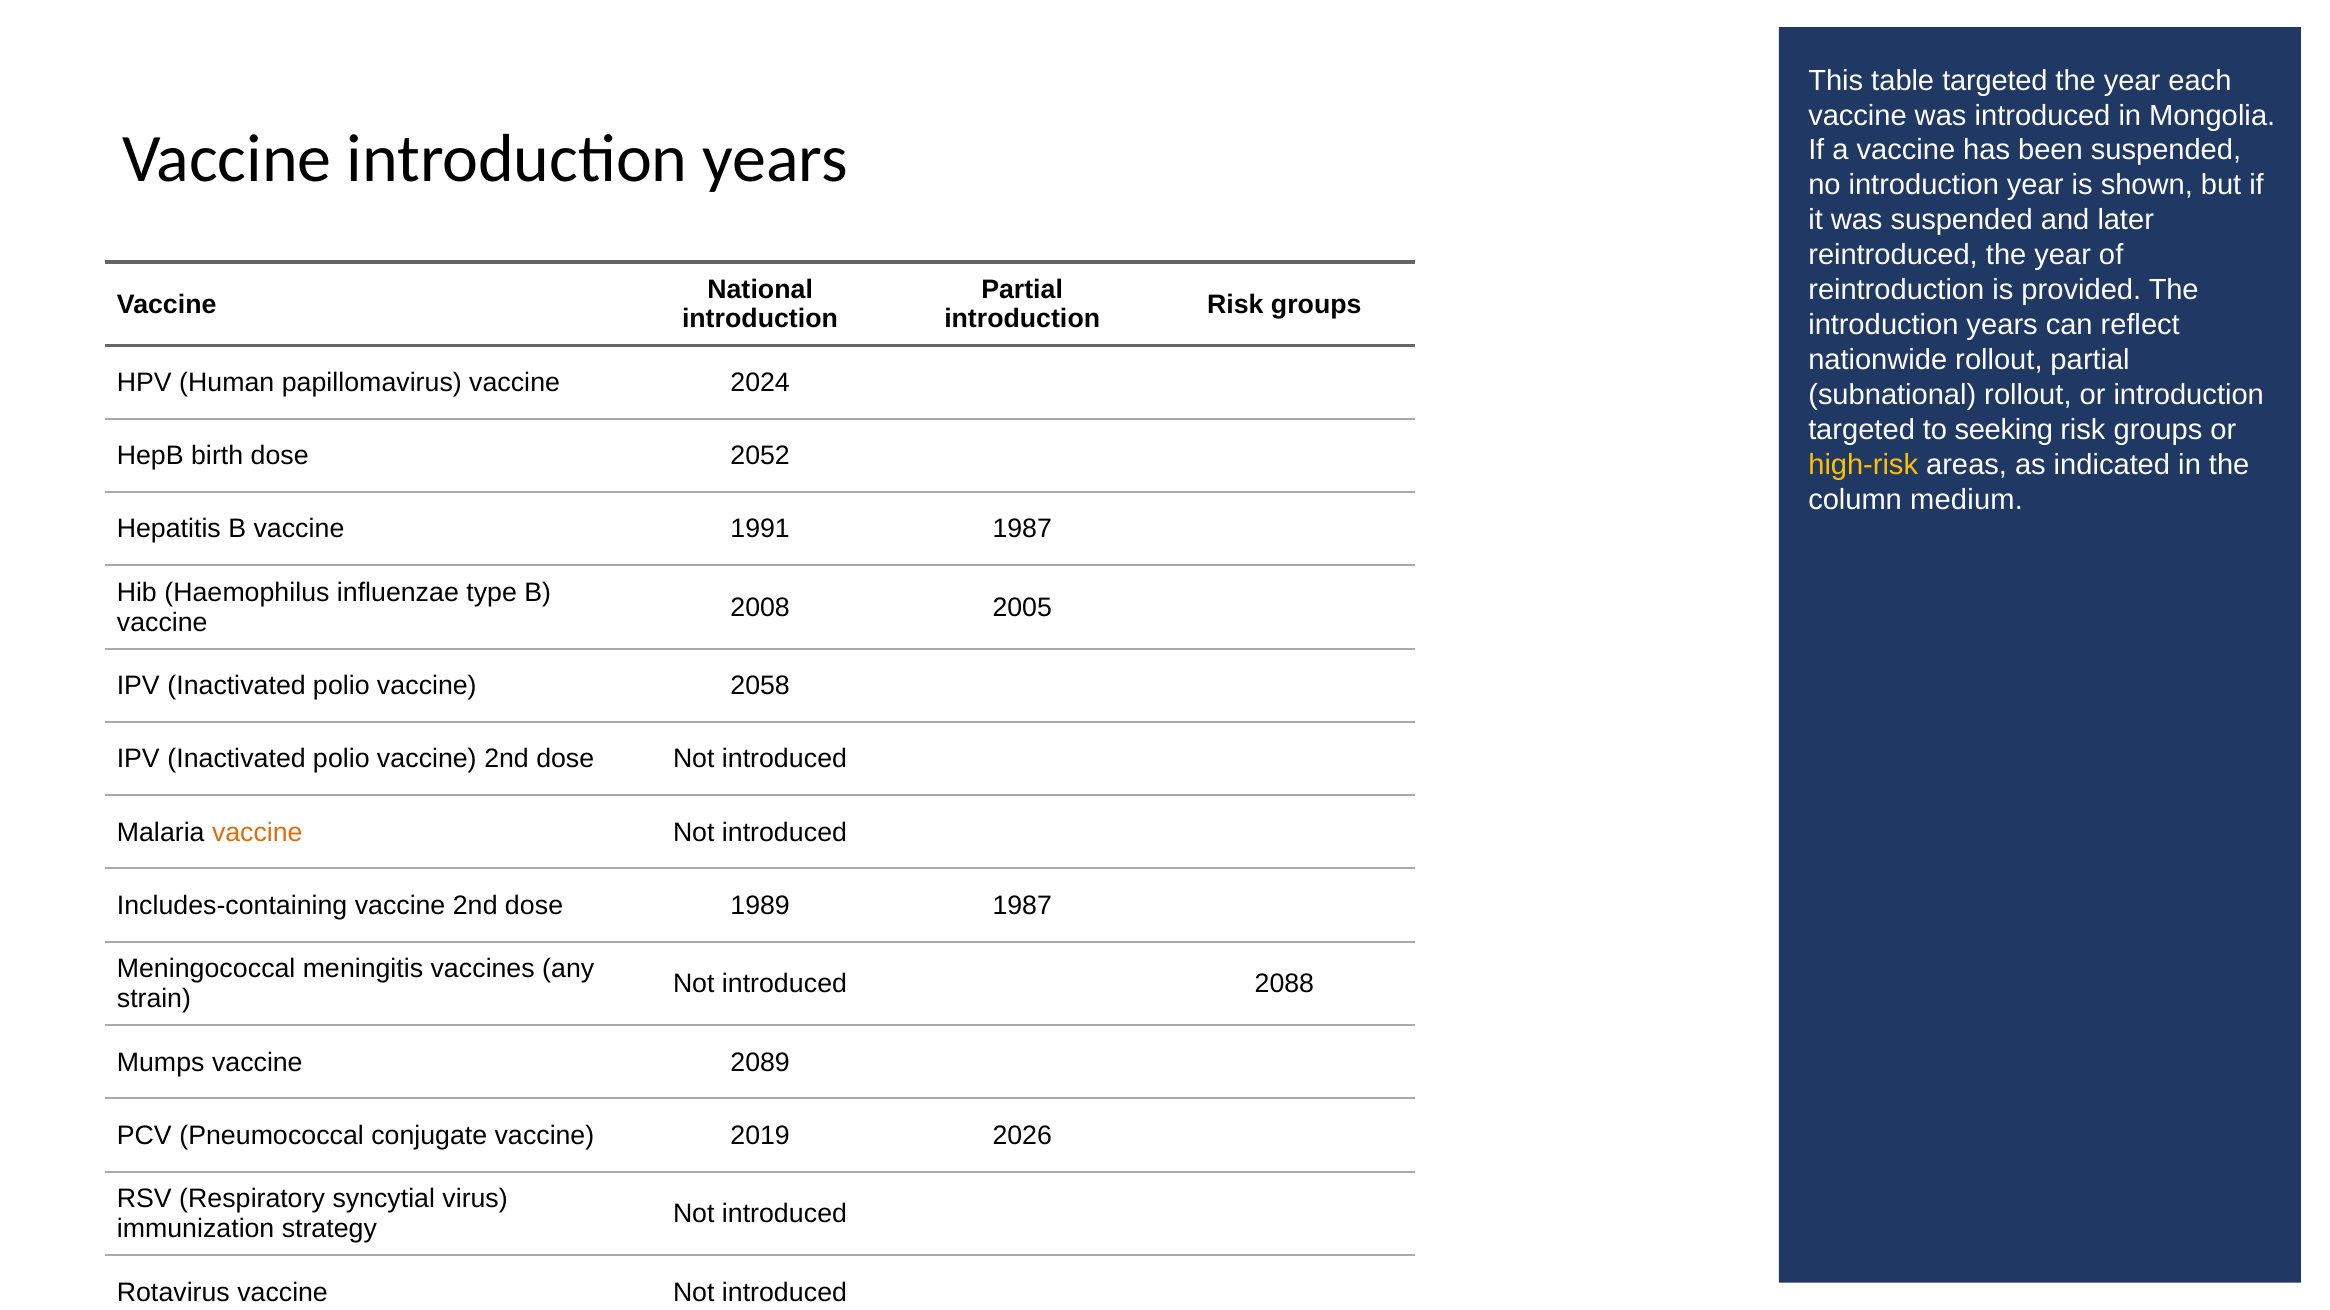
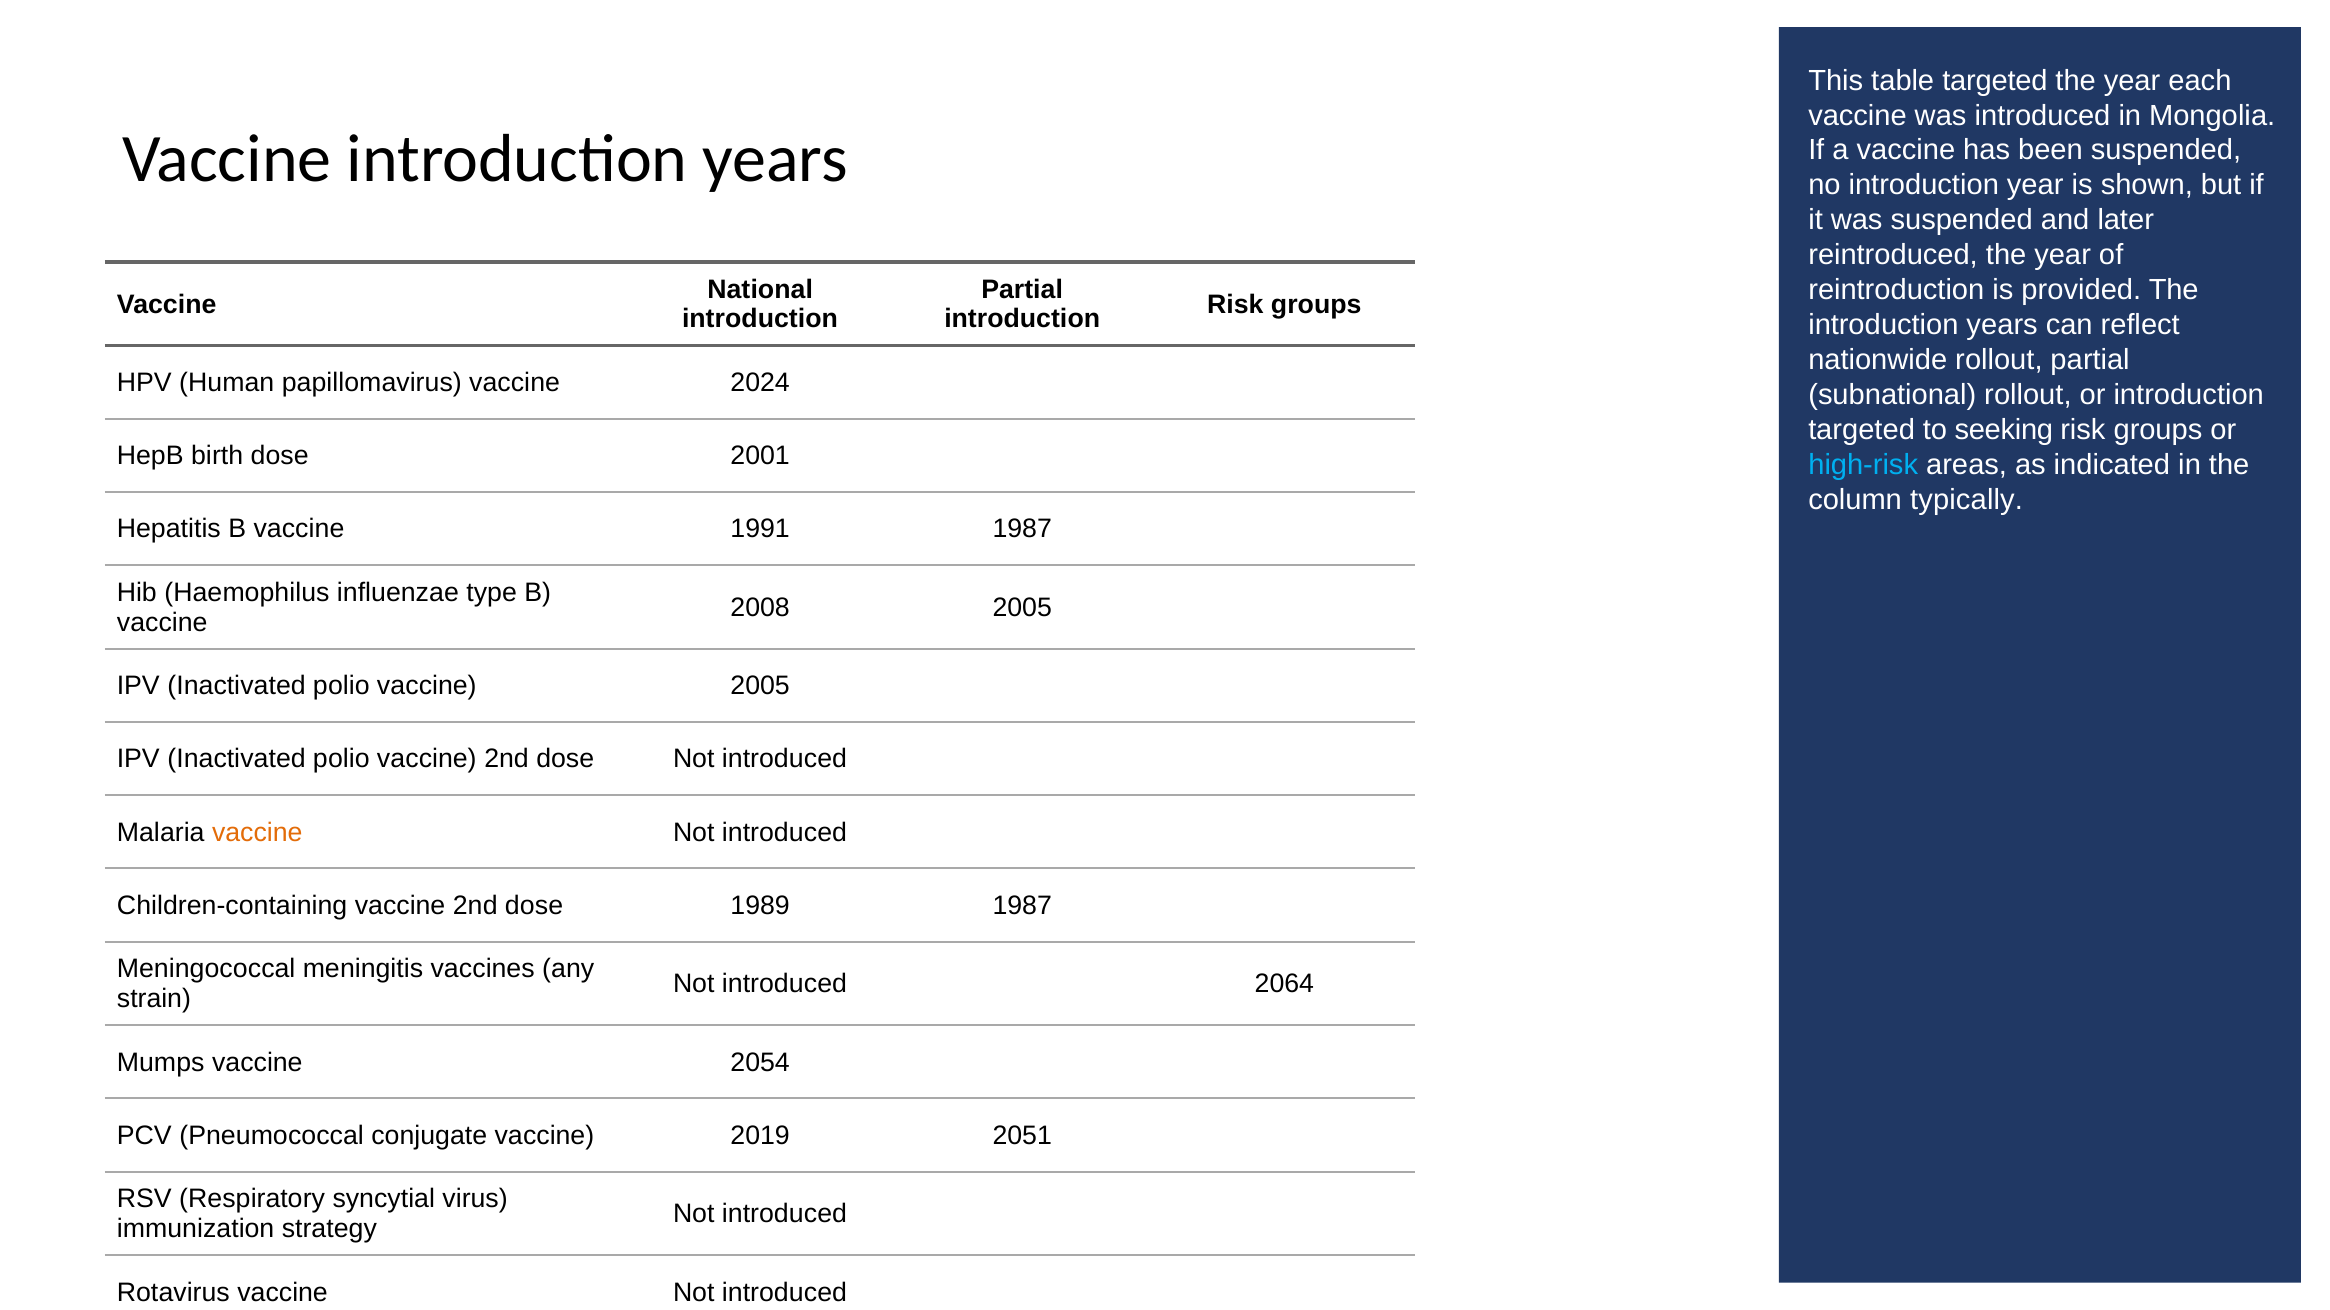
2052: 2052 -> 2001 (760, 456)
high-risk colour: yellow -> light blue (1863, 465)
medium: medium -> typically (1967, 500)
vaccine 2058: 2058 -> 2005 (760, 686)
Includes-containing: Includes-containing -> Children-containing (232, 906)
2088: 2088 -> 2064 (1284, 984)
2089: 2089 -> 2054 (760, 1063)
2026: 2026 -> 2051 (1022, 1136)
